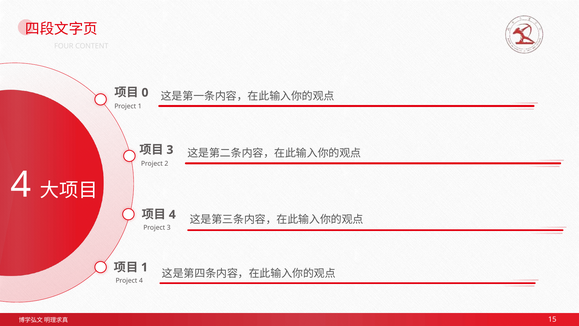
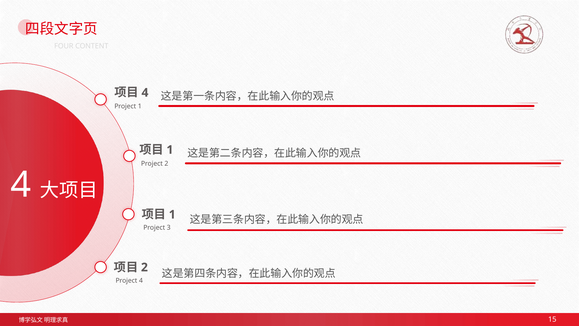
0: 0 -> 4 (145, 93)
3: 3 -> 1 (170, 150)
4: 4 -> 1 (172, 214)
1: 1 -> 2 (144, 267)
